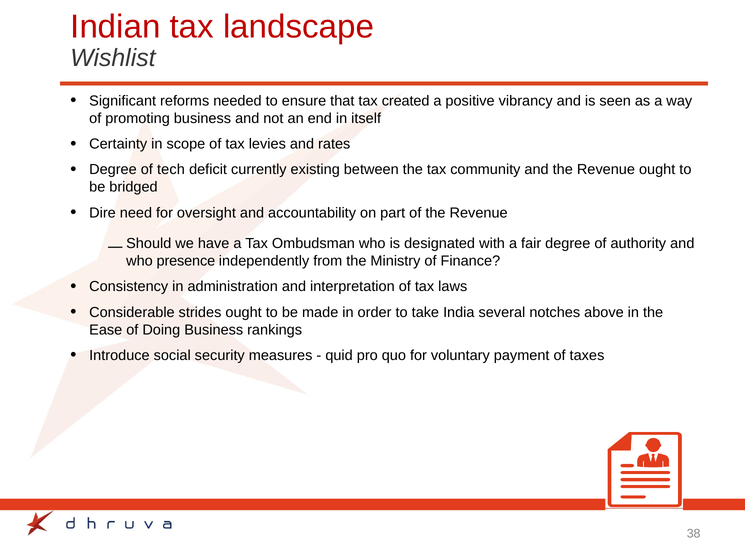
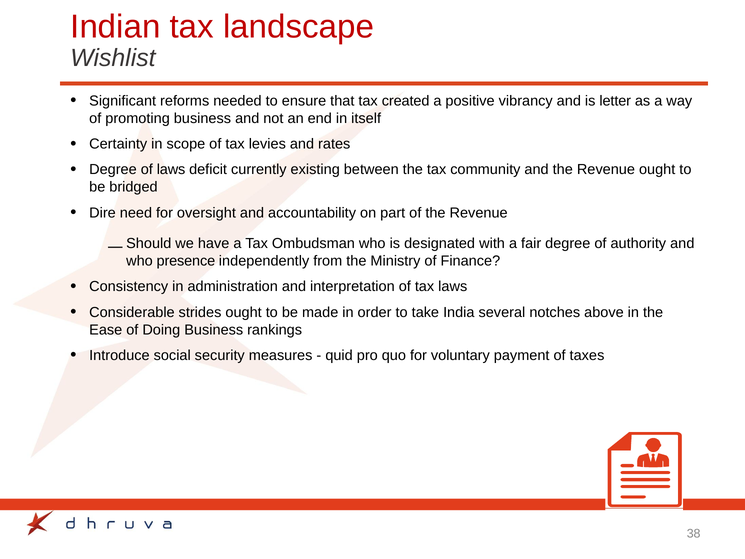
seen: seen -> letter (615, 101)
of tech: tech -> laws (171, 170)
